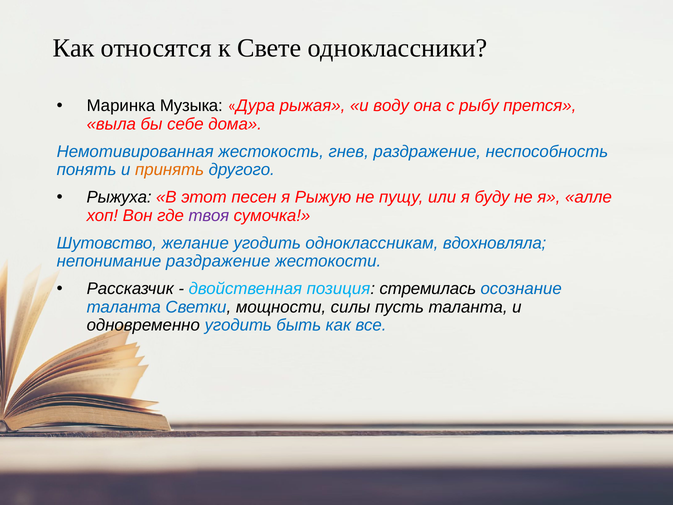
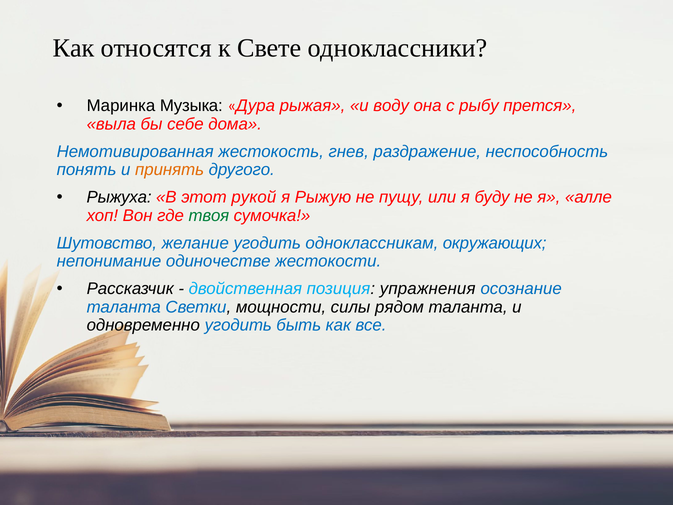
песен: песен -> рукой (254, 197)
твоя colour: purple -> green (209, 215)
вдохновляла: вдохновляла -> окружающих (495, 243)
непонимание раздражение: раздражение -> одиночестве (218, 261)
стремилась: стремилась -> упражнения (428, 289)
пусть: пусть -> рядом (399, 307)
